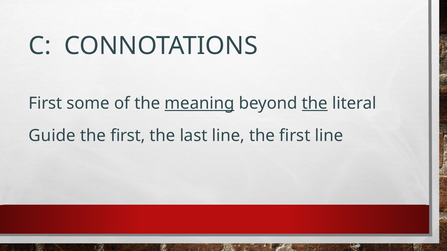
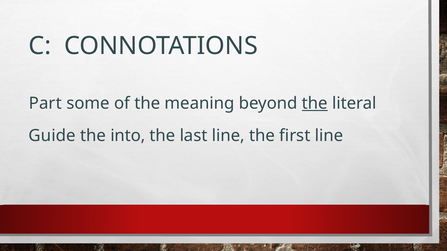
First: First -> Part (45, 104)
meaning underline: present -> none (200, 104)
first: first -> into (128, 136)
